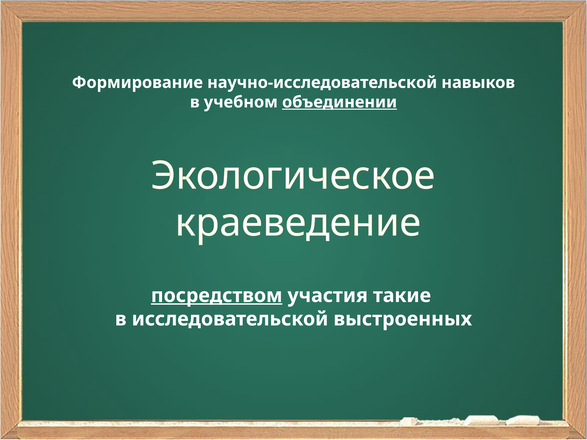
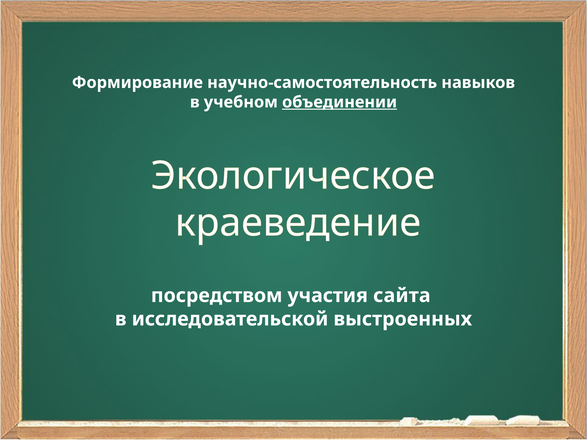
научно-исследовательской: научно-исследовательской -> научно-самостоятельность (322, 83)
посредством underline: present -> none (217, 296)
такие: такие -> сайта (402, 296)
